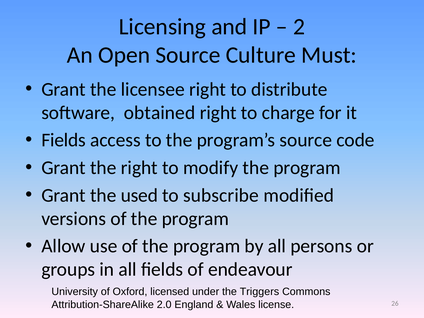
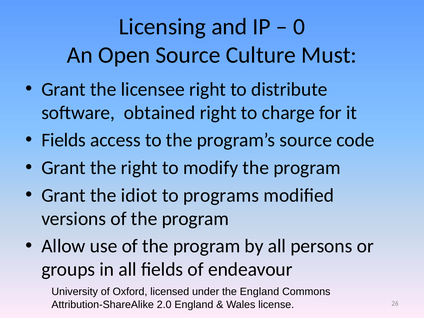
2: 2 -> 0 (299, 27)
used: used -> idiot (139, 195)
subscribe: subscribe -> programs (221, 195)
the Triggers: Triggers -> England (259, 292)
